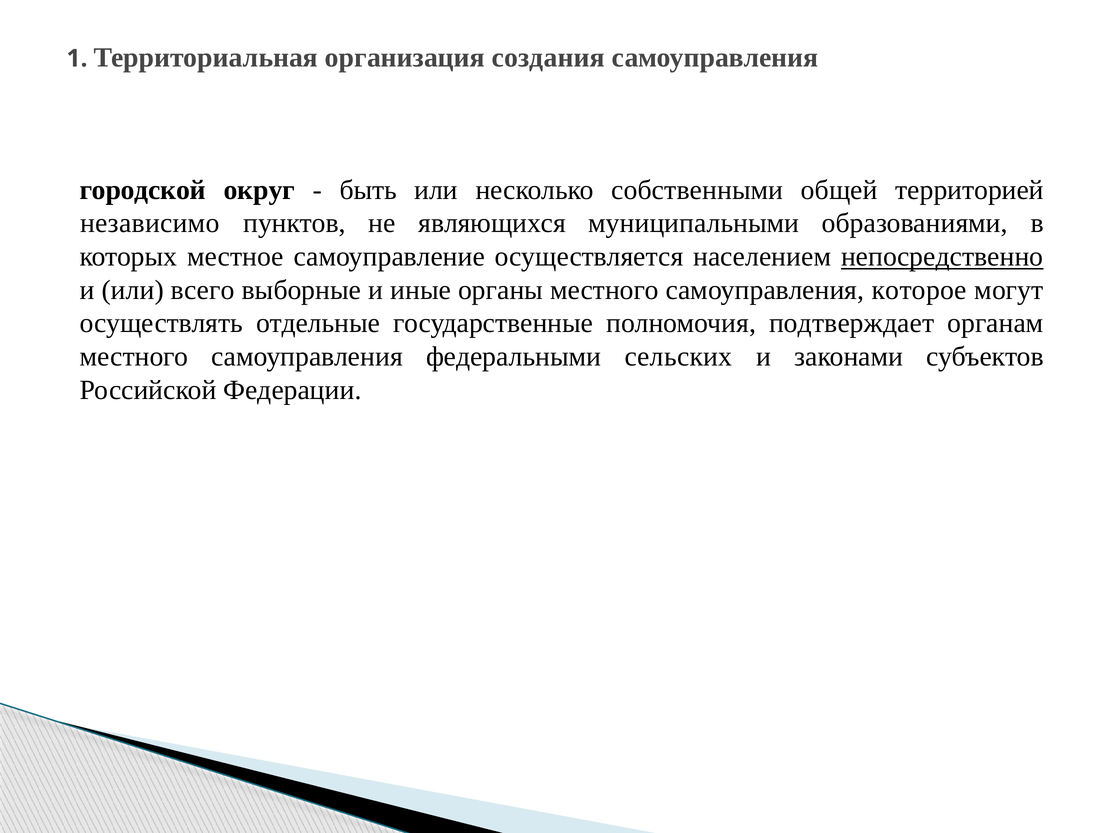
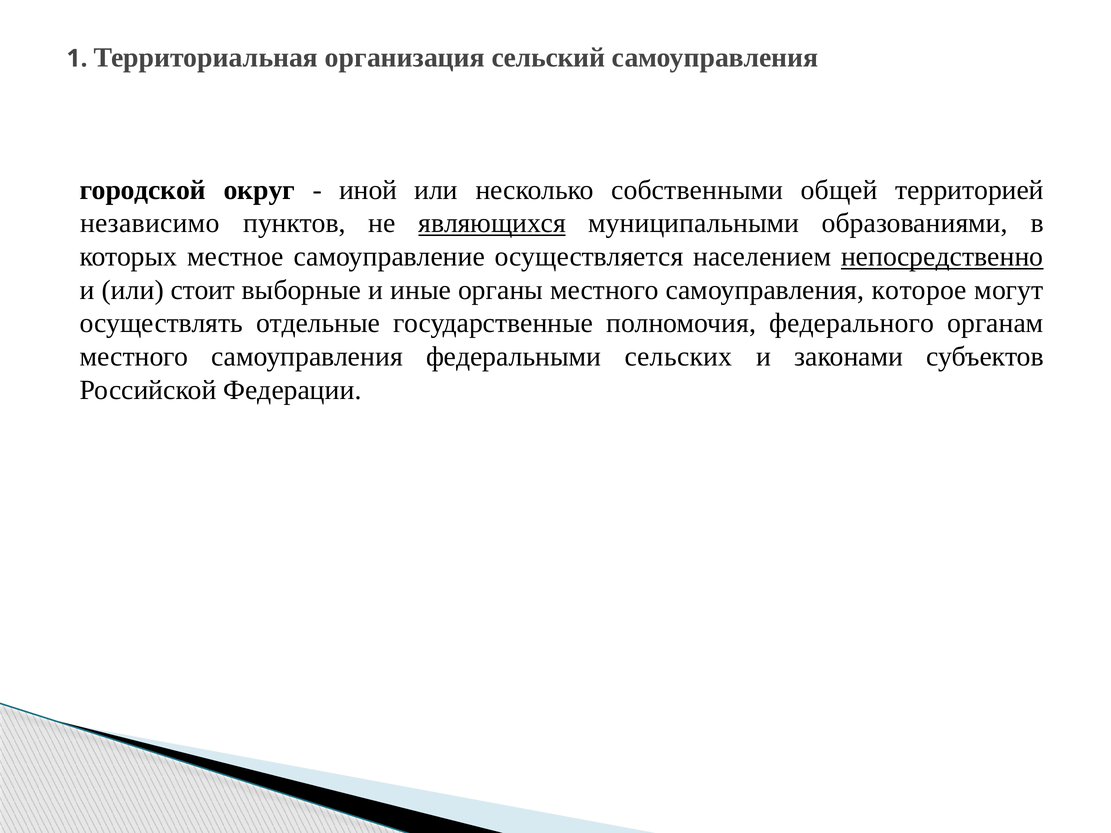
создания: создания -> сельский (548, 57)
быть: быть -> иной (368, 190)
являющихся underline: none -> present (492, 223)
всего: всего -> стоит (203, 290)
подтверждает: подтверждает -> федерального (852, 323)
